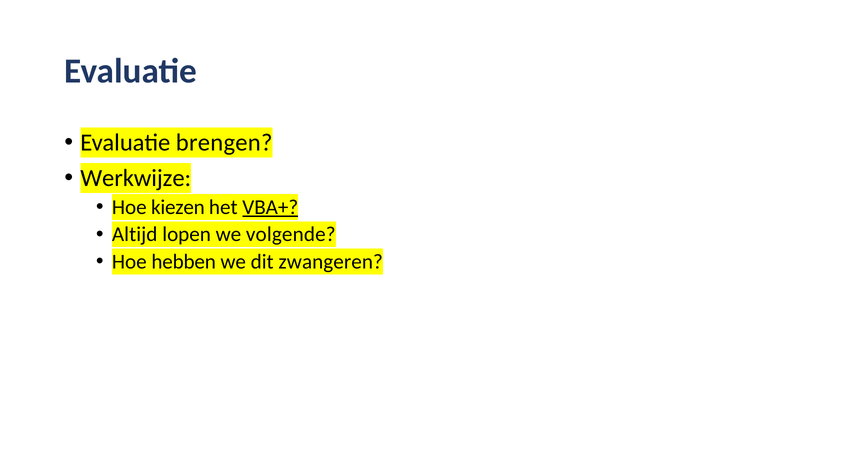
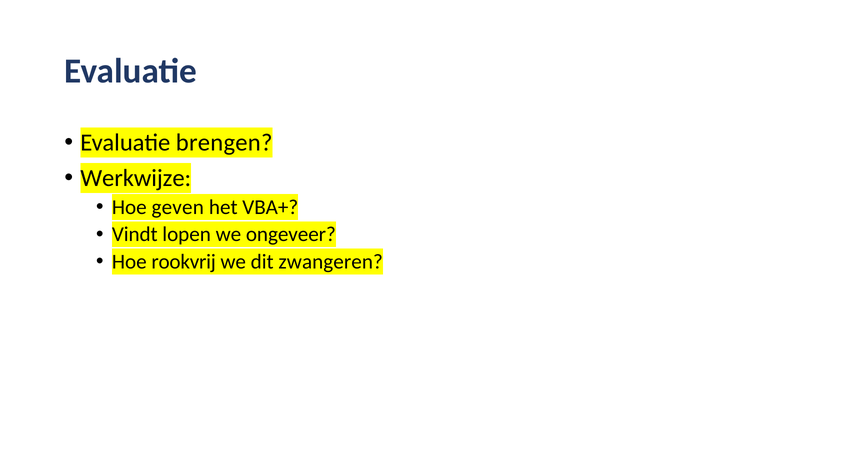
kiezen: kiezen -> geven (178, 207)
VBA+ underline: present -> none (270, 207)
Altijd: Altijd -> Vindt (135, 235)
volgende: volgende -> ongeveer (291, 235)
hebben: hebben -> rookvrij (184, 262)
